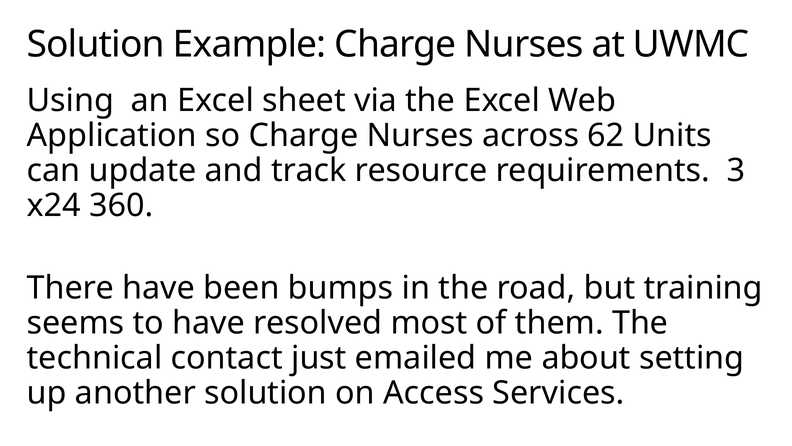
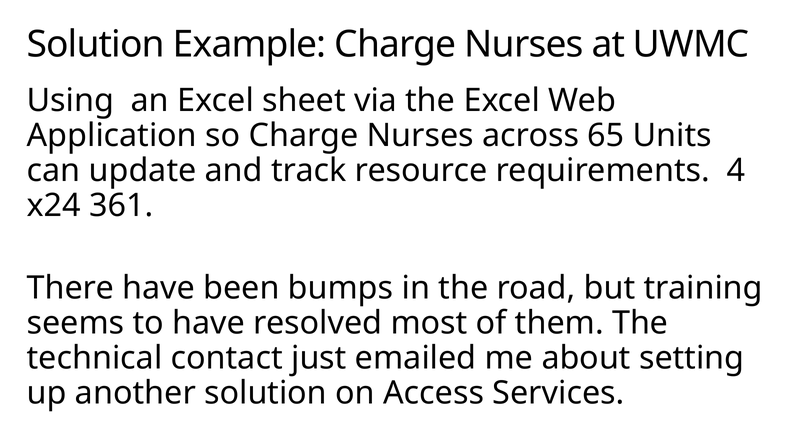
62: 62 -> 65 (606, 135)
3: 3 -> 4 (736, 170)
360: 360 -> 361 (121, 205)
